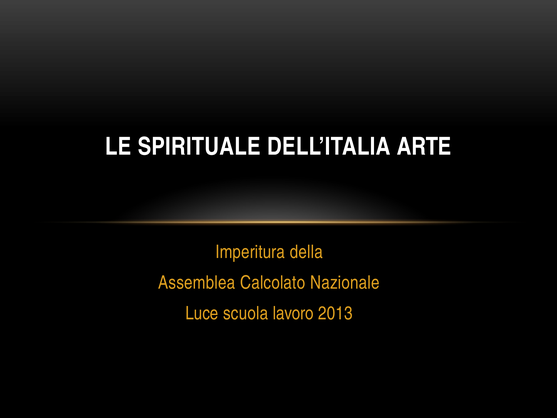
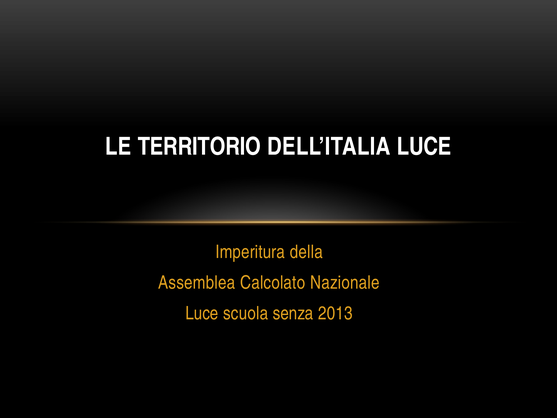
SPIRITUALE: SPIRITUALE -> TERRITORIO (199, 146)
DELL’ITALIA ARTE: ARTE -> LUCE (424, 146)
lavoro: lavoro -> senza (293, 313)
